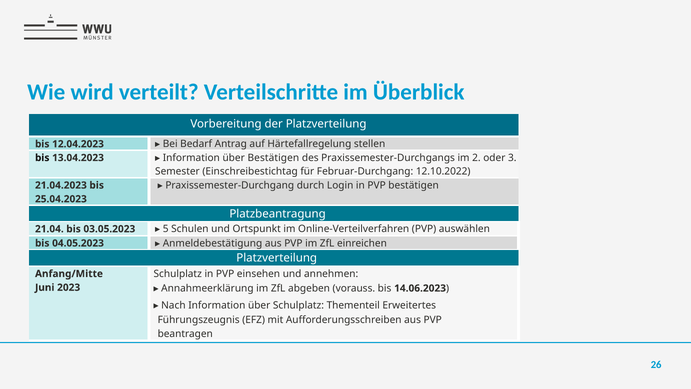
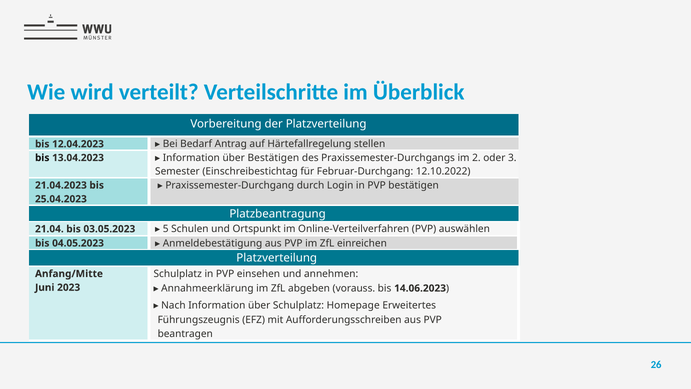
Thementeil: Thementeil -> Homepage (353, 305)
